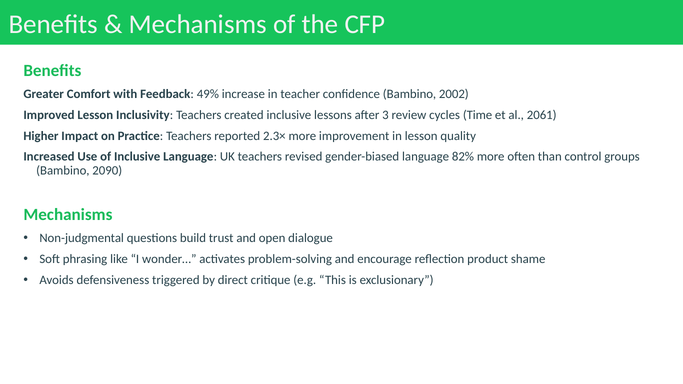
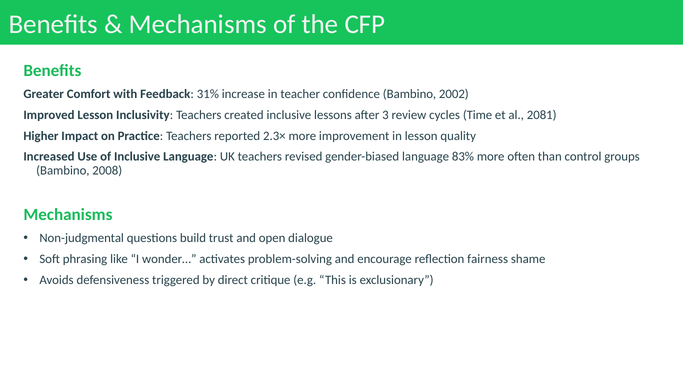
49%: 49% -> 31% (208, 94)
2061: 2061 -> 2081 (542, 115)
82%: 82% -> 83% (463, 157)
2090: 2090 -> 2008 (107, 171)
product: product -> fairness (488, 259)
